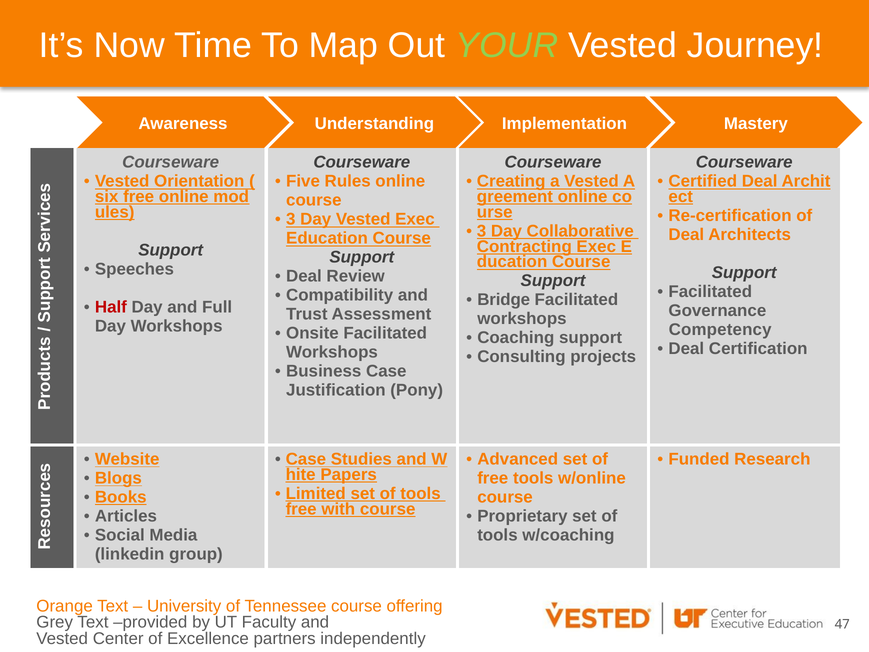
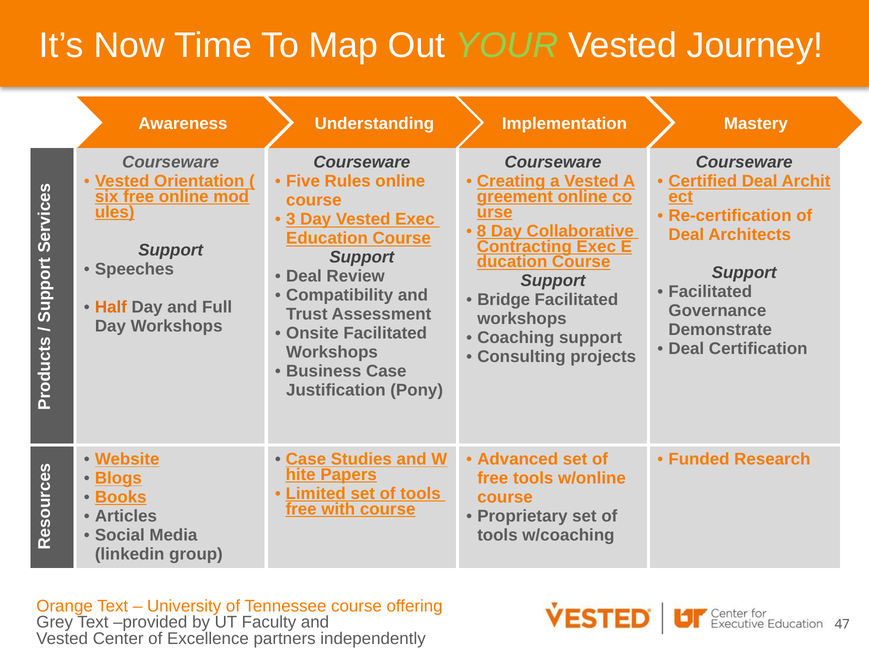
3: 3 -> 8 (482, 231)
Half colour: red -> orange (111, 307)
Competency: Competency -> Demonstrate (720, 330)
